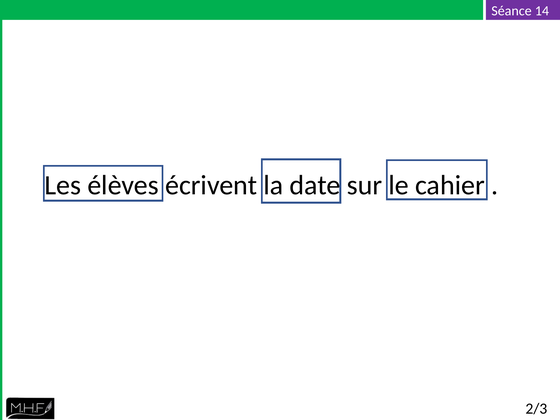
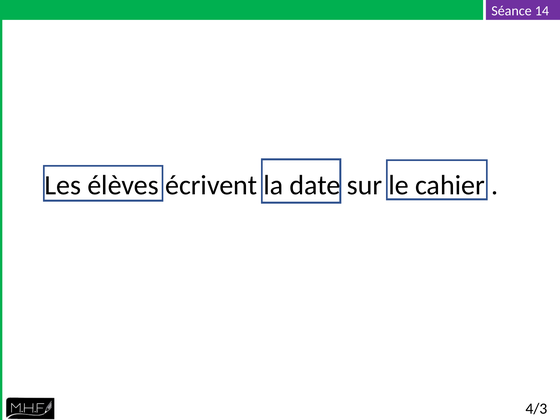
2/3: 2/3 -> 4/3 (536, 409)
